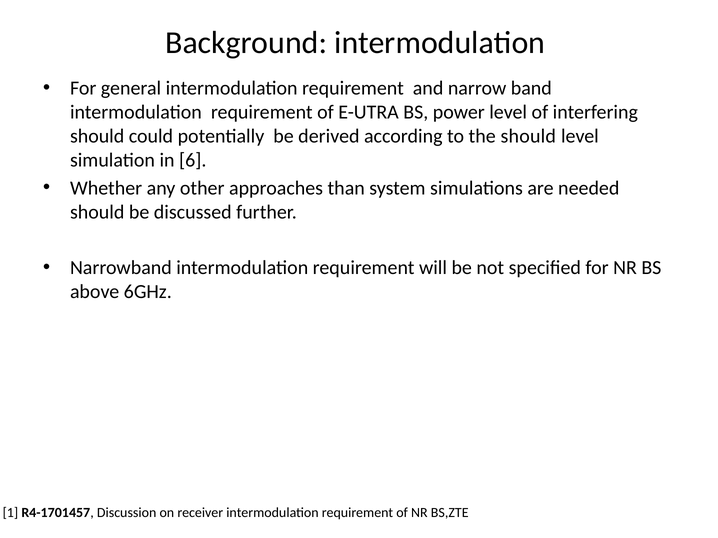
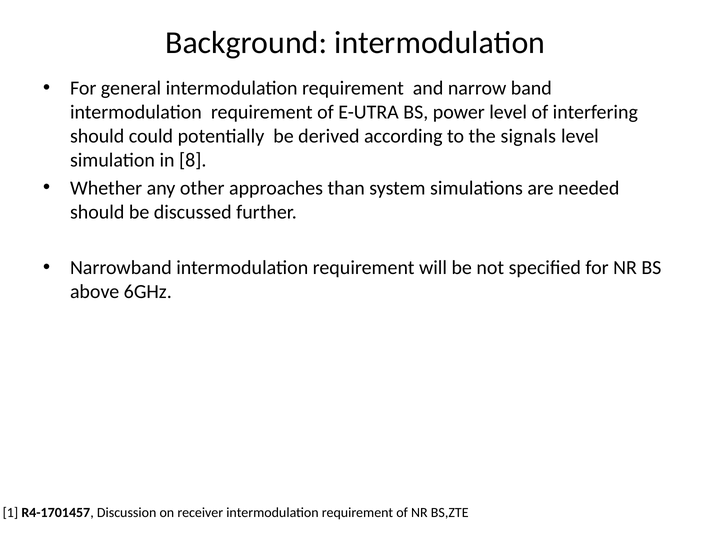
the should: should -> signals (528, 136)
6: 6 -> 8 (193, 160)
